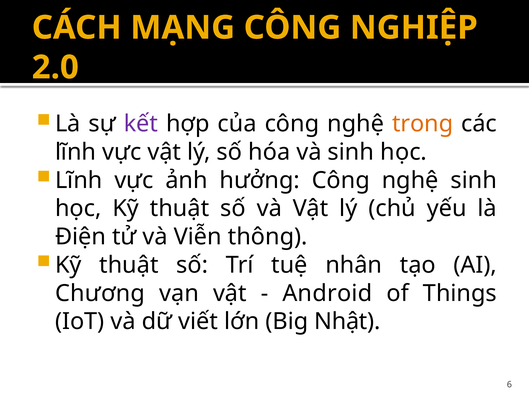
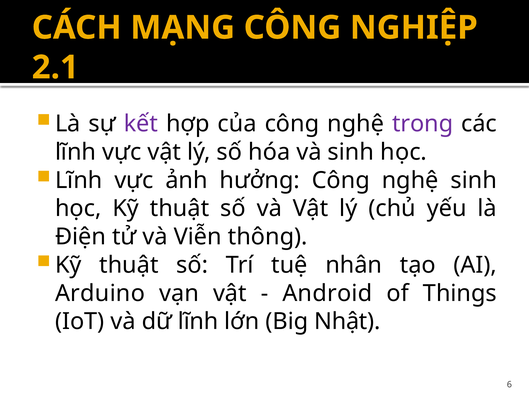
2.0: 2.0 -> 2.1 (55, 67)
trong colour: orange -> purple (423, 124)
Chương: Chương -> Arduino (100, 293)
dữ viết: viết -> lĩnh (198, 321)
